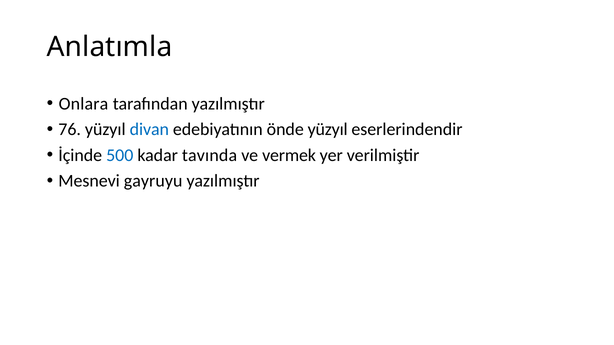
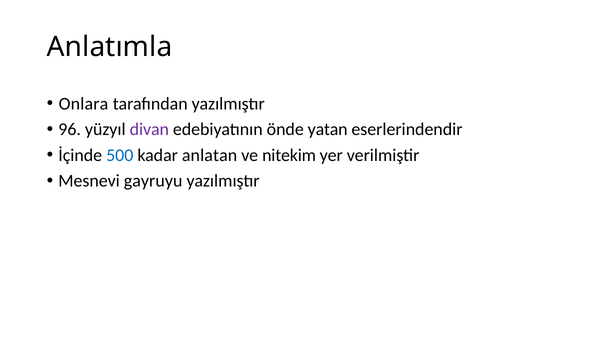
76: 76 -> 96 (70, 130)
divan colour: blue -> purple (149, 130)
önde yüzyıl: yüzyıl -> yatan (328, 130)
tavında: tavında -> anlatan (210, 155)
vermek: vermek -> nitekim (289, 155)
